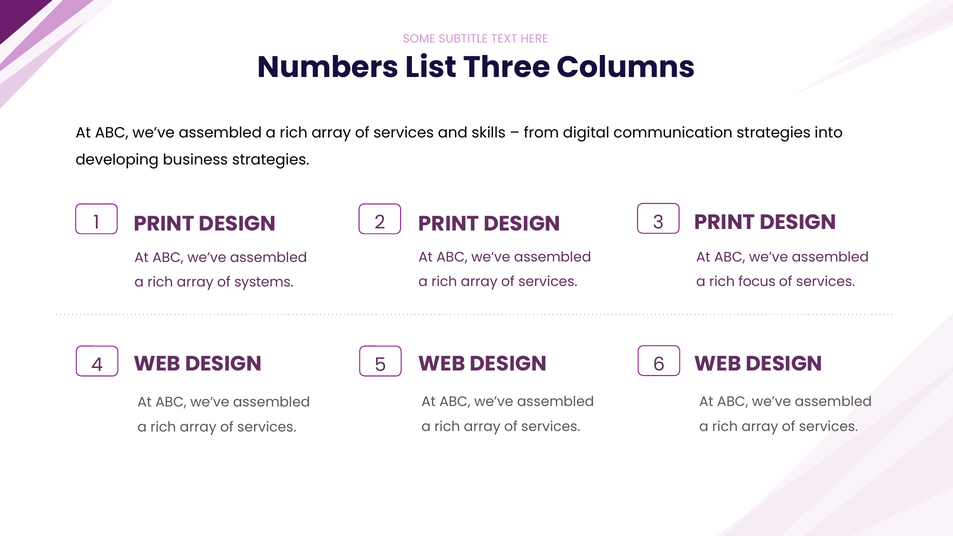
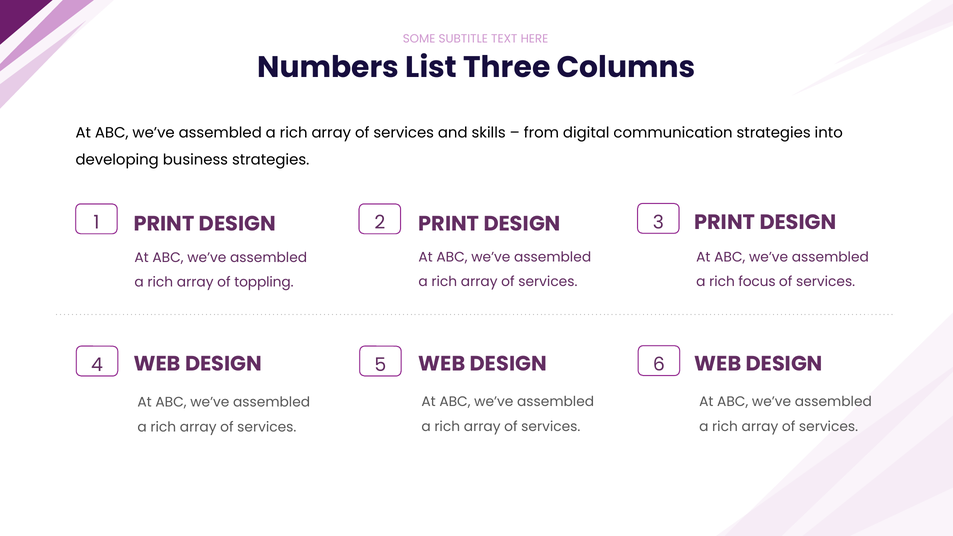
systems: systems -> toppling (264, 282)
